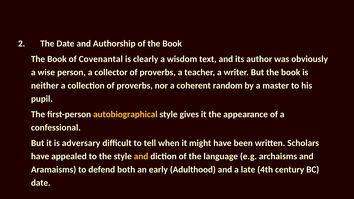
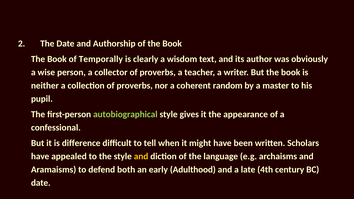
Covenantal: Covenantal -> Temporally (101, 59)
autobiographical colour: yellow -> light green (125, 114)
adversary: adversary -> difference (81, 143)
